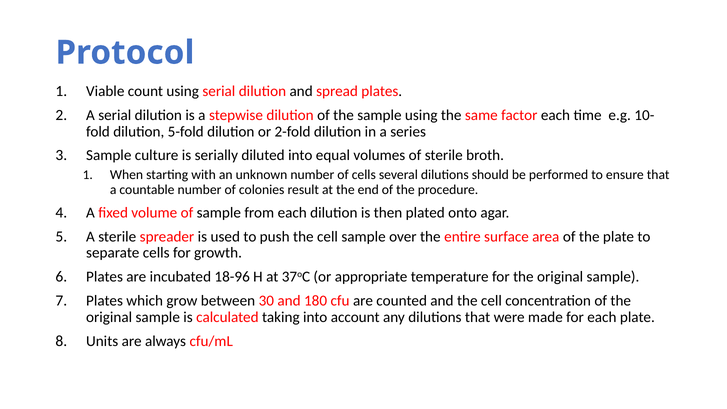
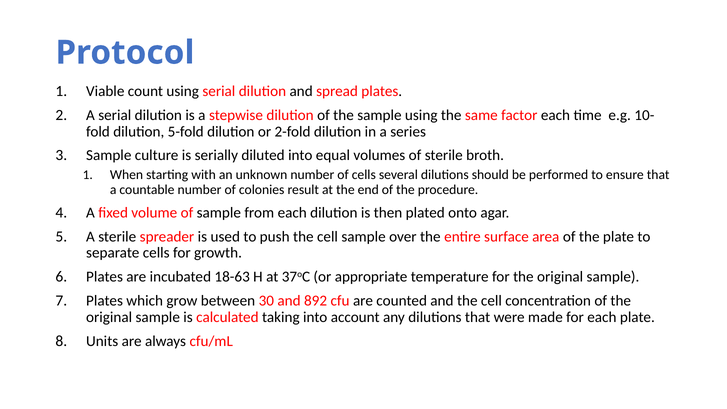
18-96: 18-96 -> 18-63 (232, 277)
180: 180 -> 892 (316, 301)
